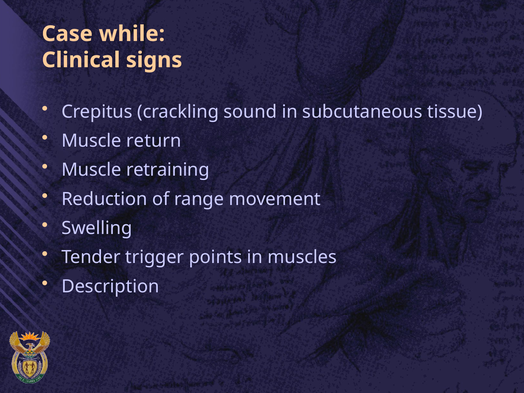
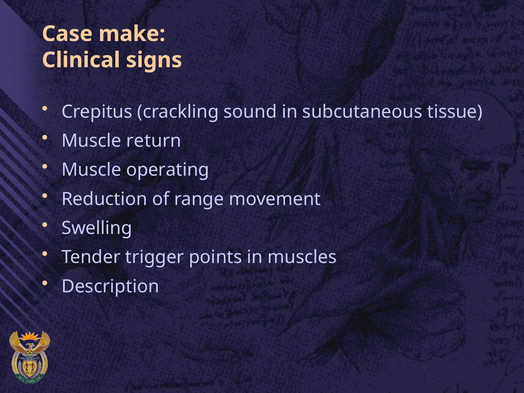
while: while -> make (132, 34)
retraining: retraining -> operating (168, 170)
